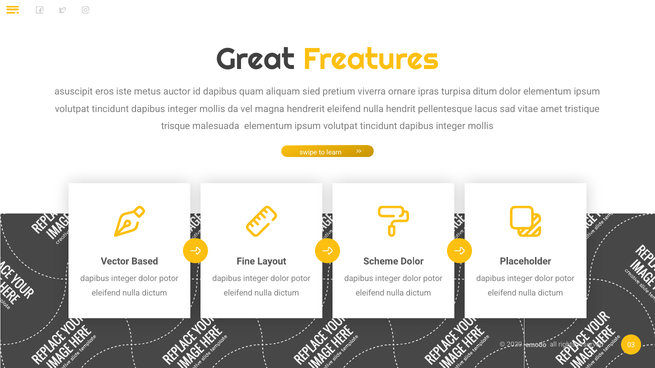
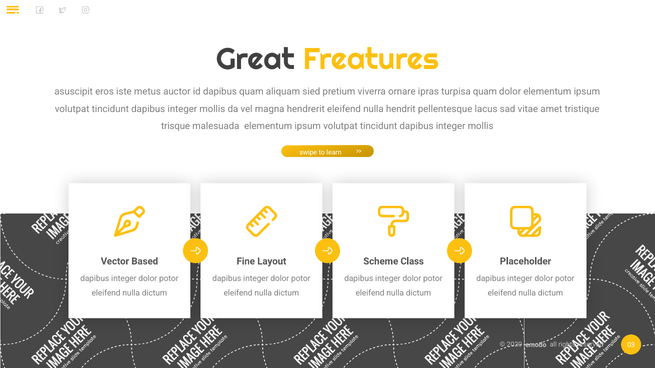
turpisa ditum: ditum -> quam (485, 92)
Scheme Dolor: Dolor -> Class (412, 262)
